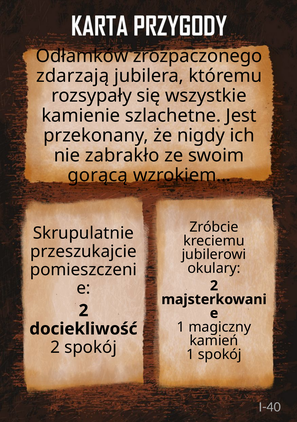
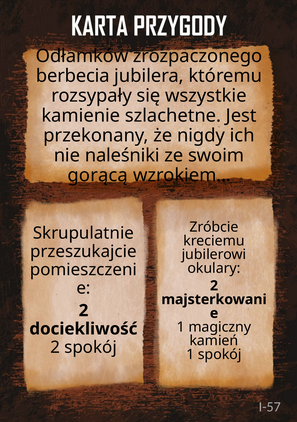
zdarzają: zdarzają -> berbecia (73, 76)
zabrakło: zabrakło -> naleśniki (122, 155)
I-40: I-40 -> I-57 (270, 407)
